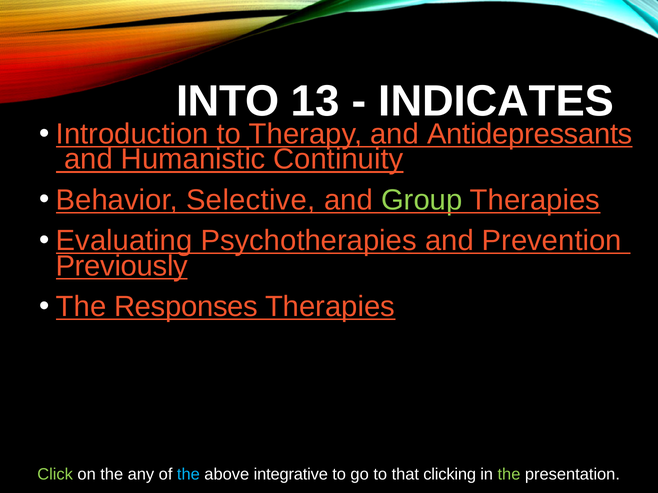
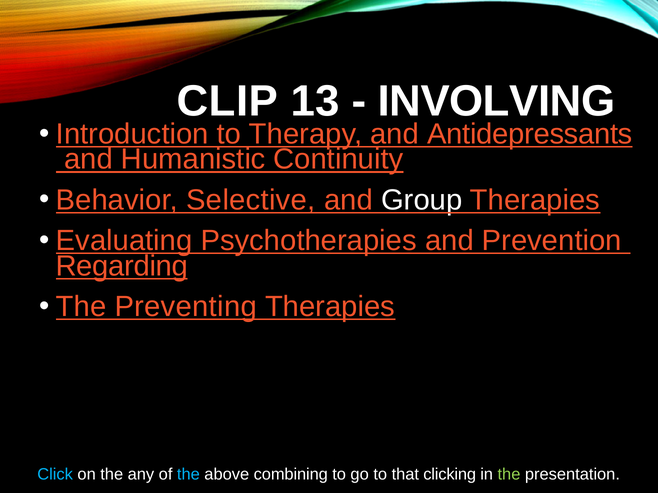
INTO: INTO -> CLIP (227, 101)
INDICATES: INDICATES -> INVOLVING (496, 101)
Group colour: light green -> white (422, 200)
Previously: Previously -> Regarding (122, 266)
Responses: Responses -> Preventing (186, 307)
Click colour: light green -> light blue (55, 475)
integrative: integrative -> combining (291, 475)
